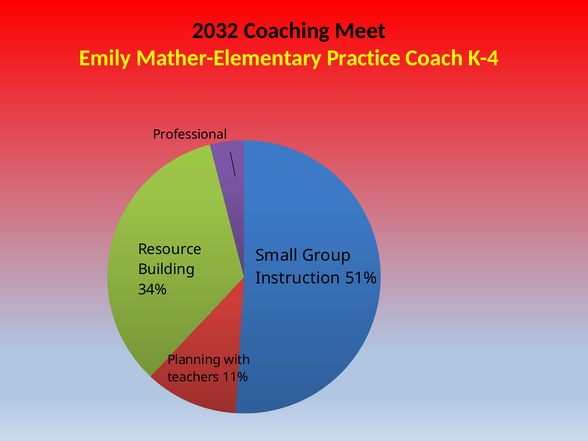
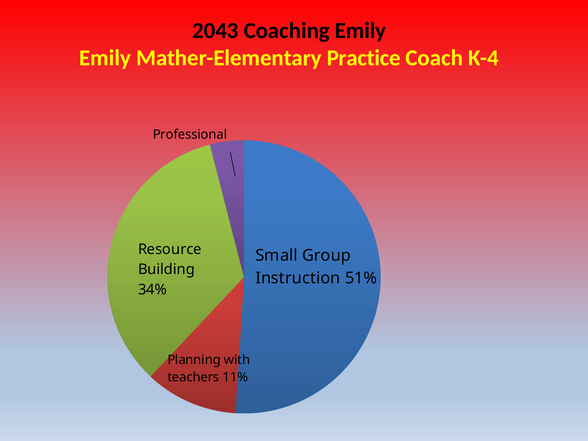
2032: 2032 -> 2043 (215, 30)
Coaching Meet: Meet -> Emily (360, 30)
